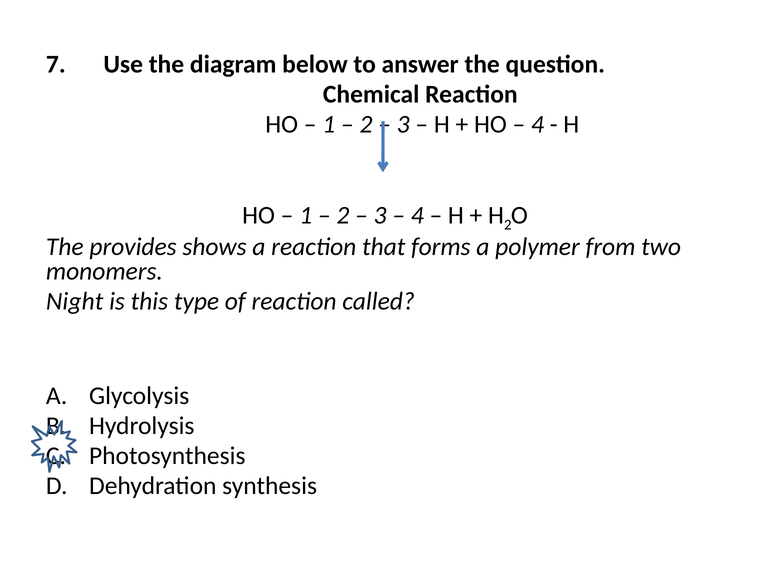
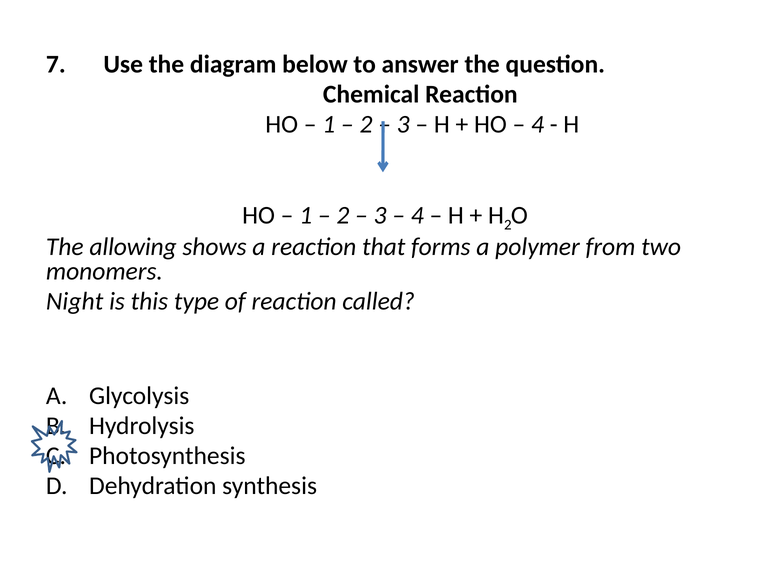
provides: provides -> allowing (133, 247)
